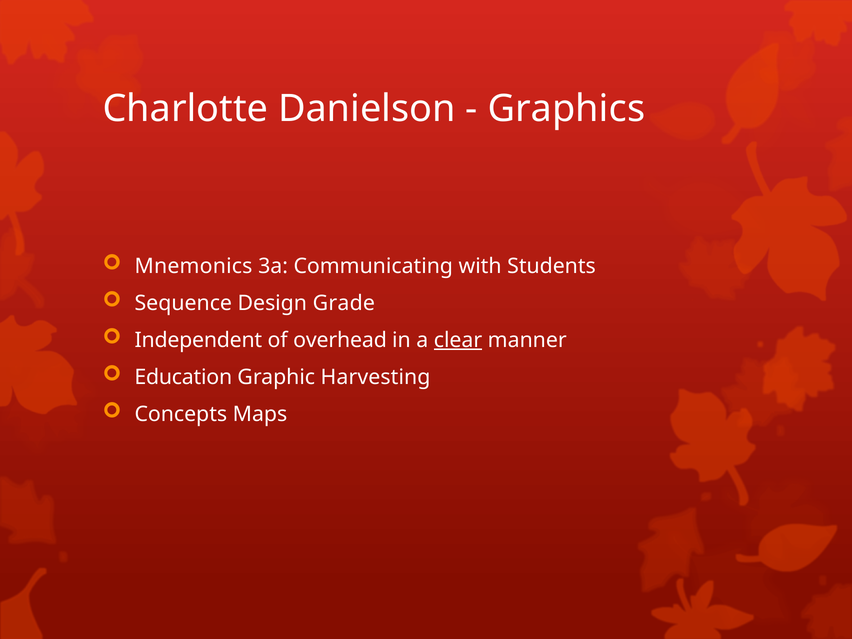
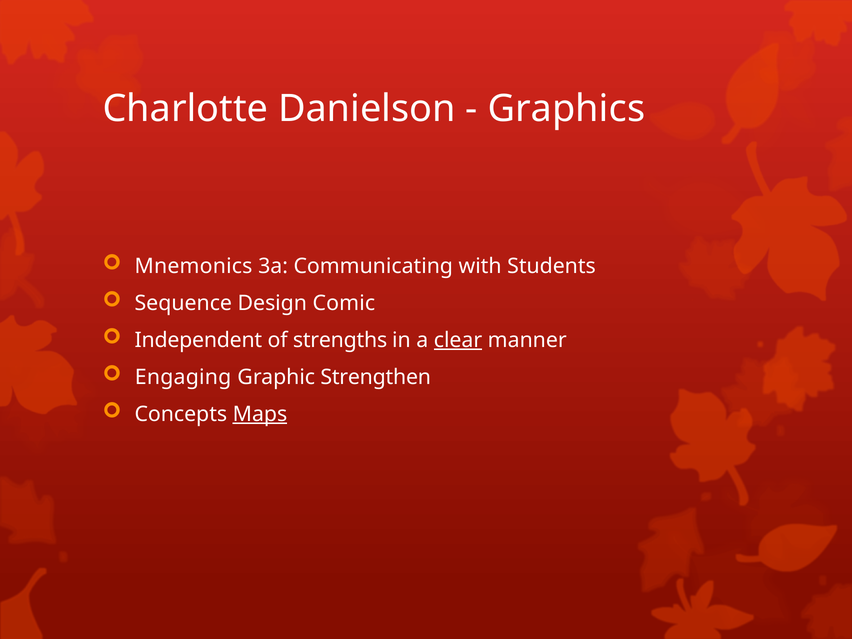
Grade: Grade -> Comic (344, 303)
overhead: overhead -> strengths (340, 340)
Education: Education -> Engaging (183, 377)
Harvesting: Harvesting -> Strengthen (376, 377)
Maps underline: none -> present (260, 414)
